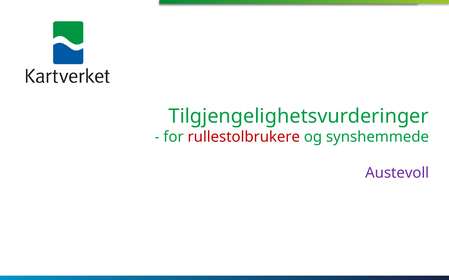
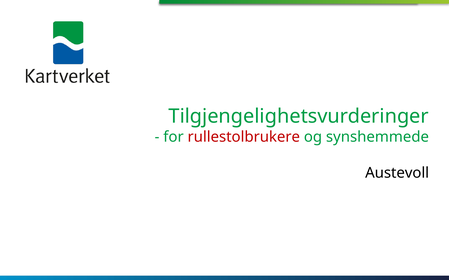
Austevoll colour: purple -> black (397, 173)
